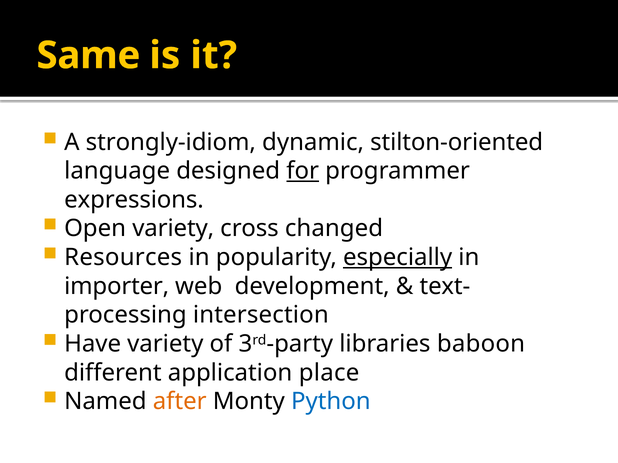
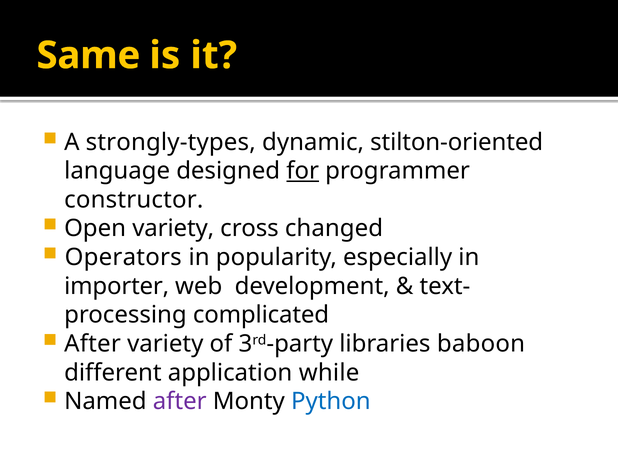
strongly-idiom: strongly-idiom -> strongly-types (171, 142)
expressions: expressions -> constructor (134, 200)
Resources: Resources -> Operators (123, 258)
especially underline: present -> none (398, 258)
intersection: intersection -> complicated (261, 315)
Have: Have -> After (93, 344)
place: place -> while (329, 373)
after colour: orange -> purple (180, 402)
